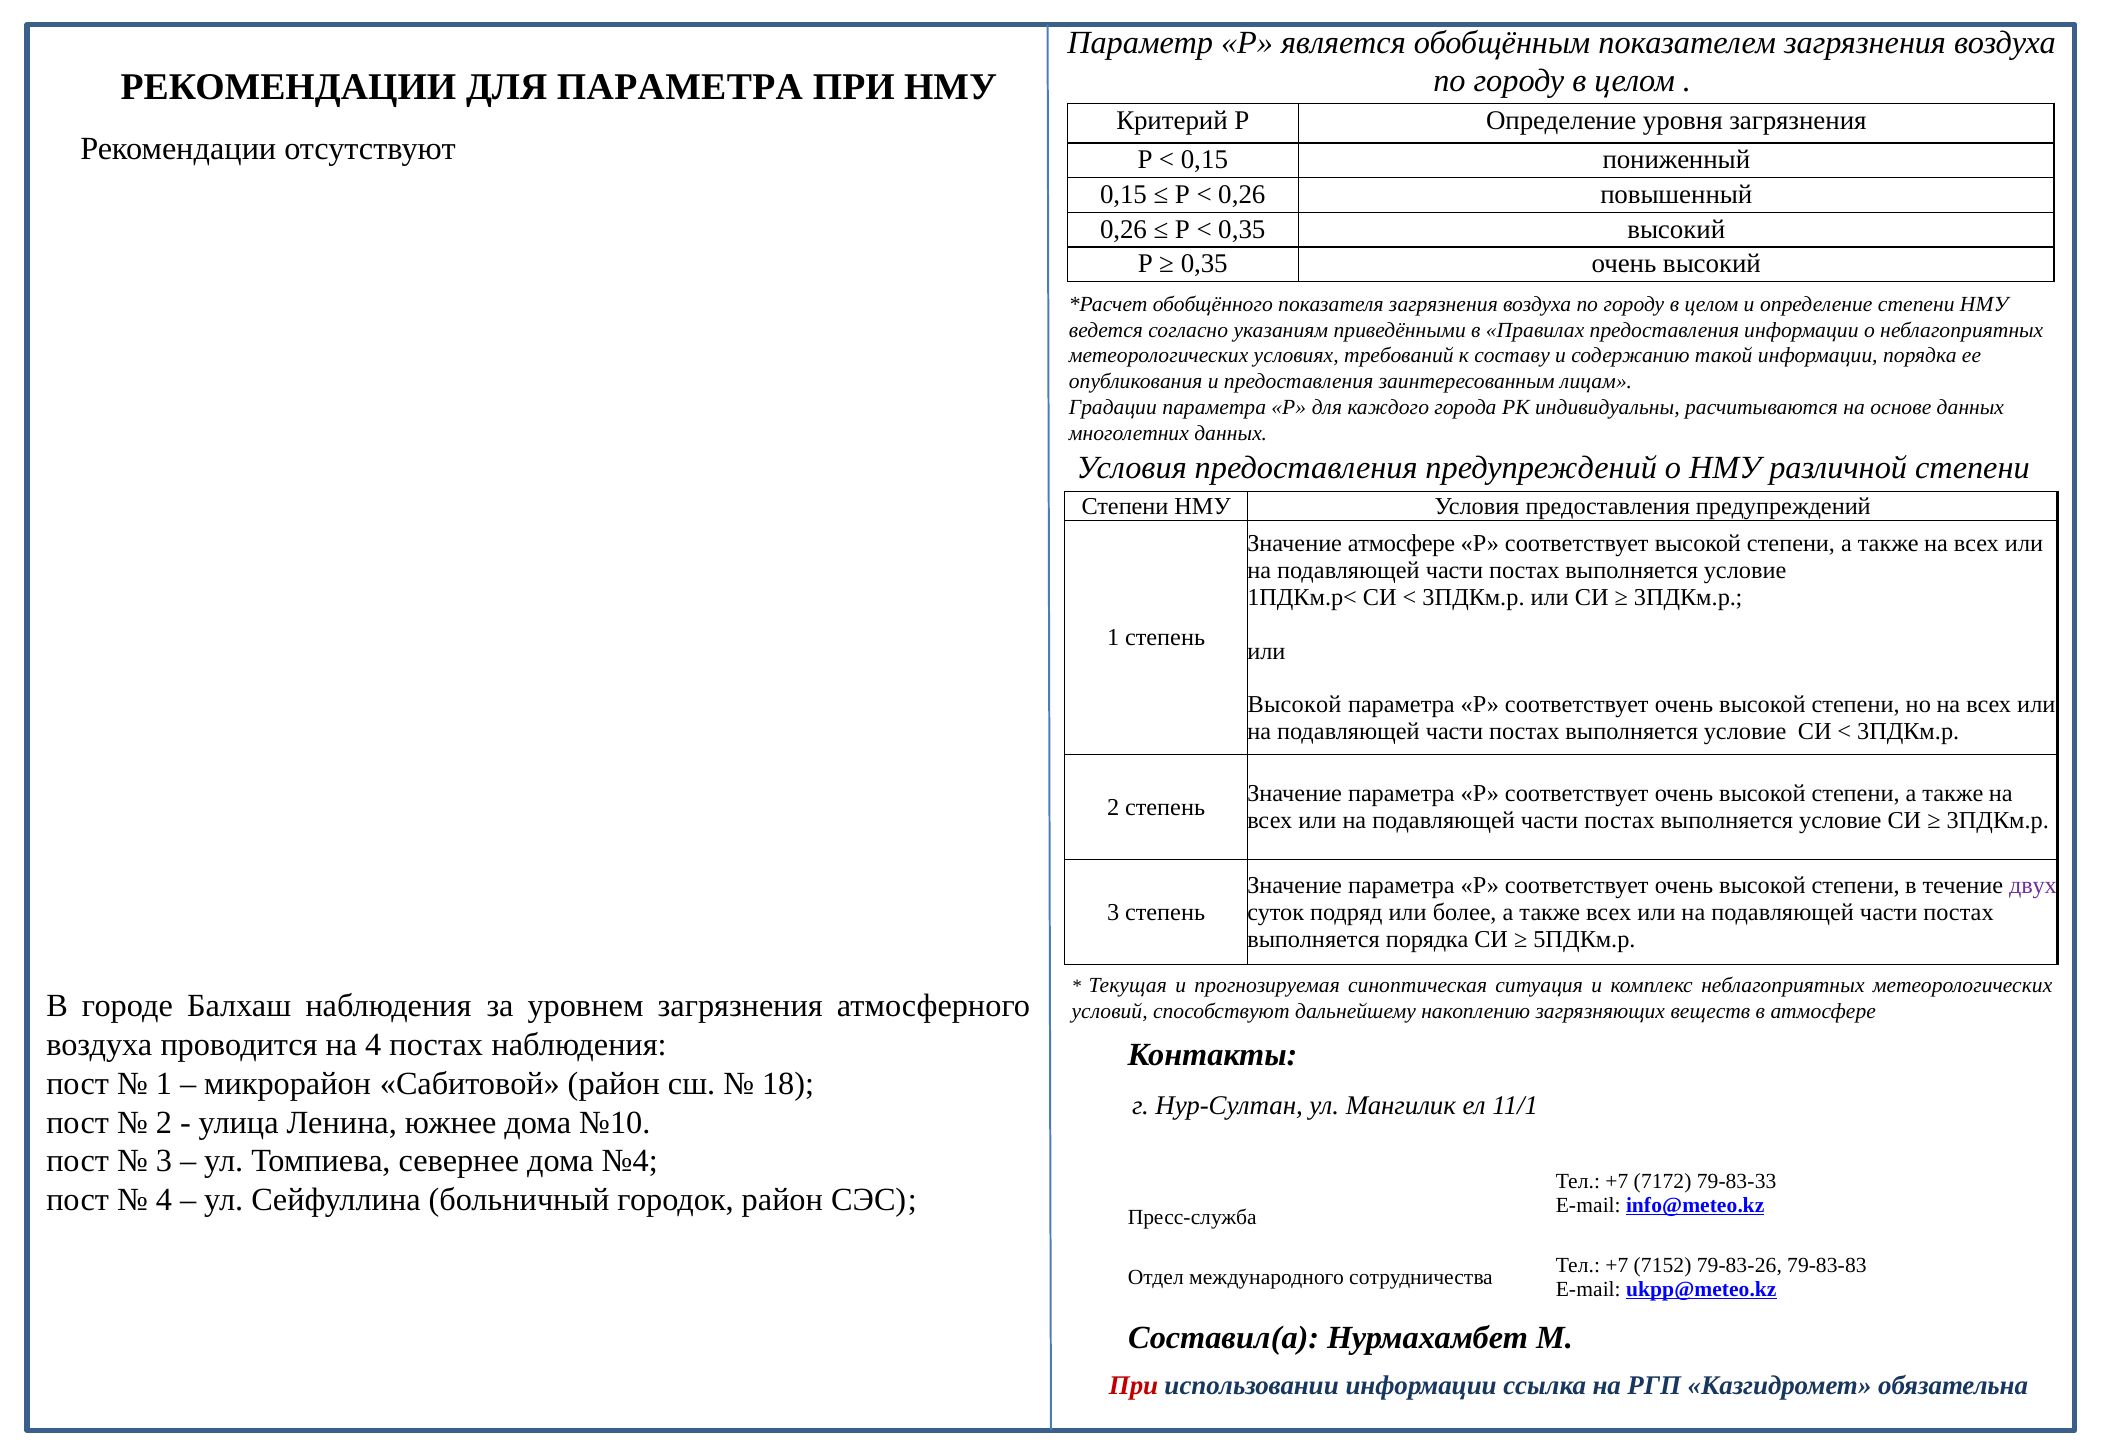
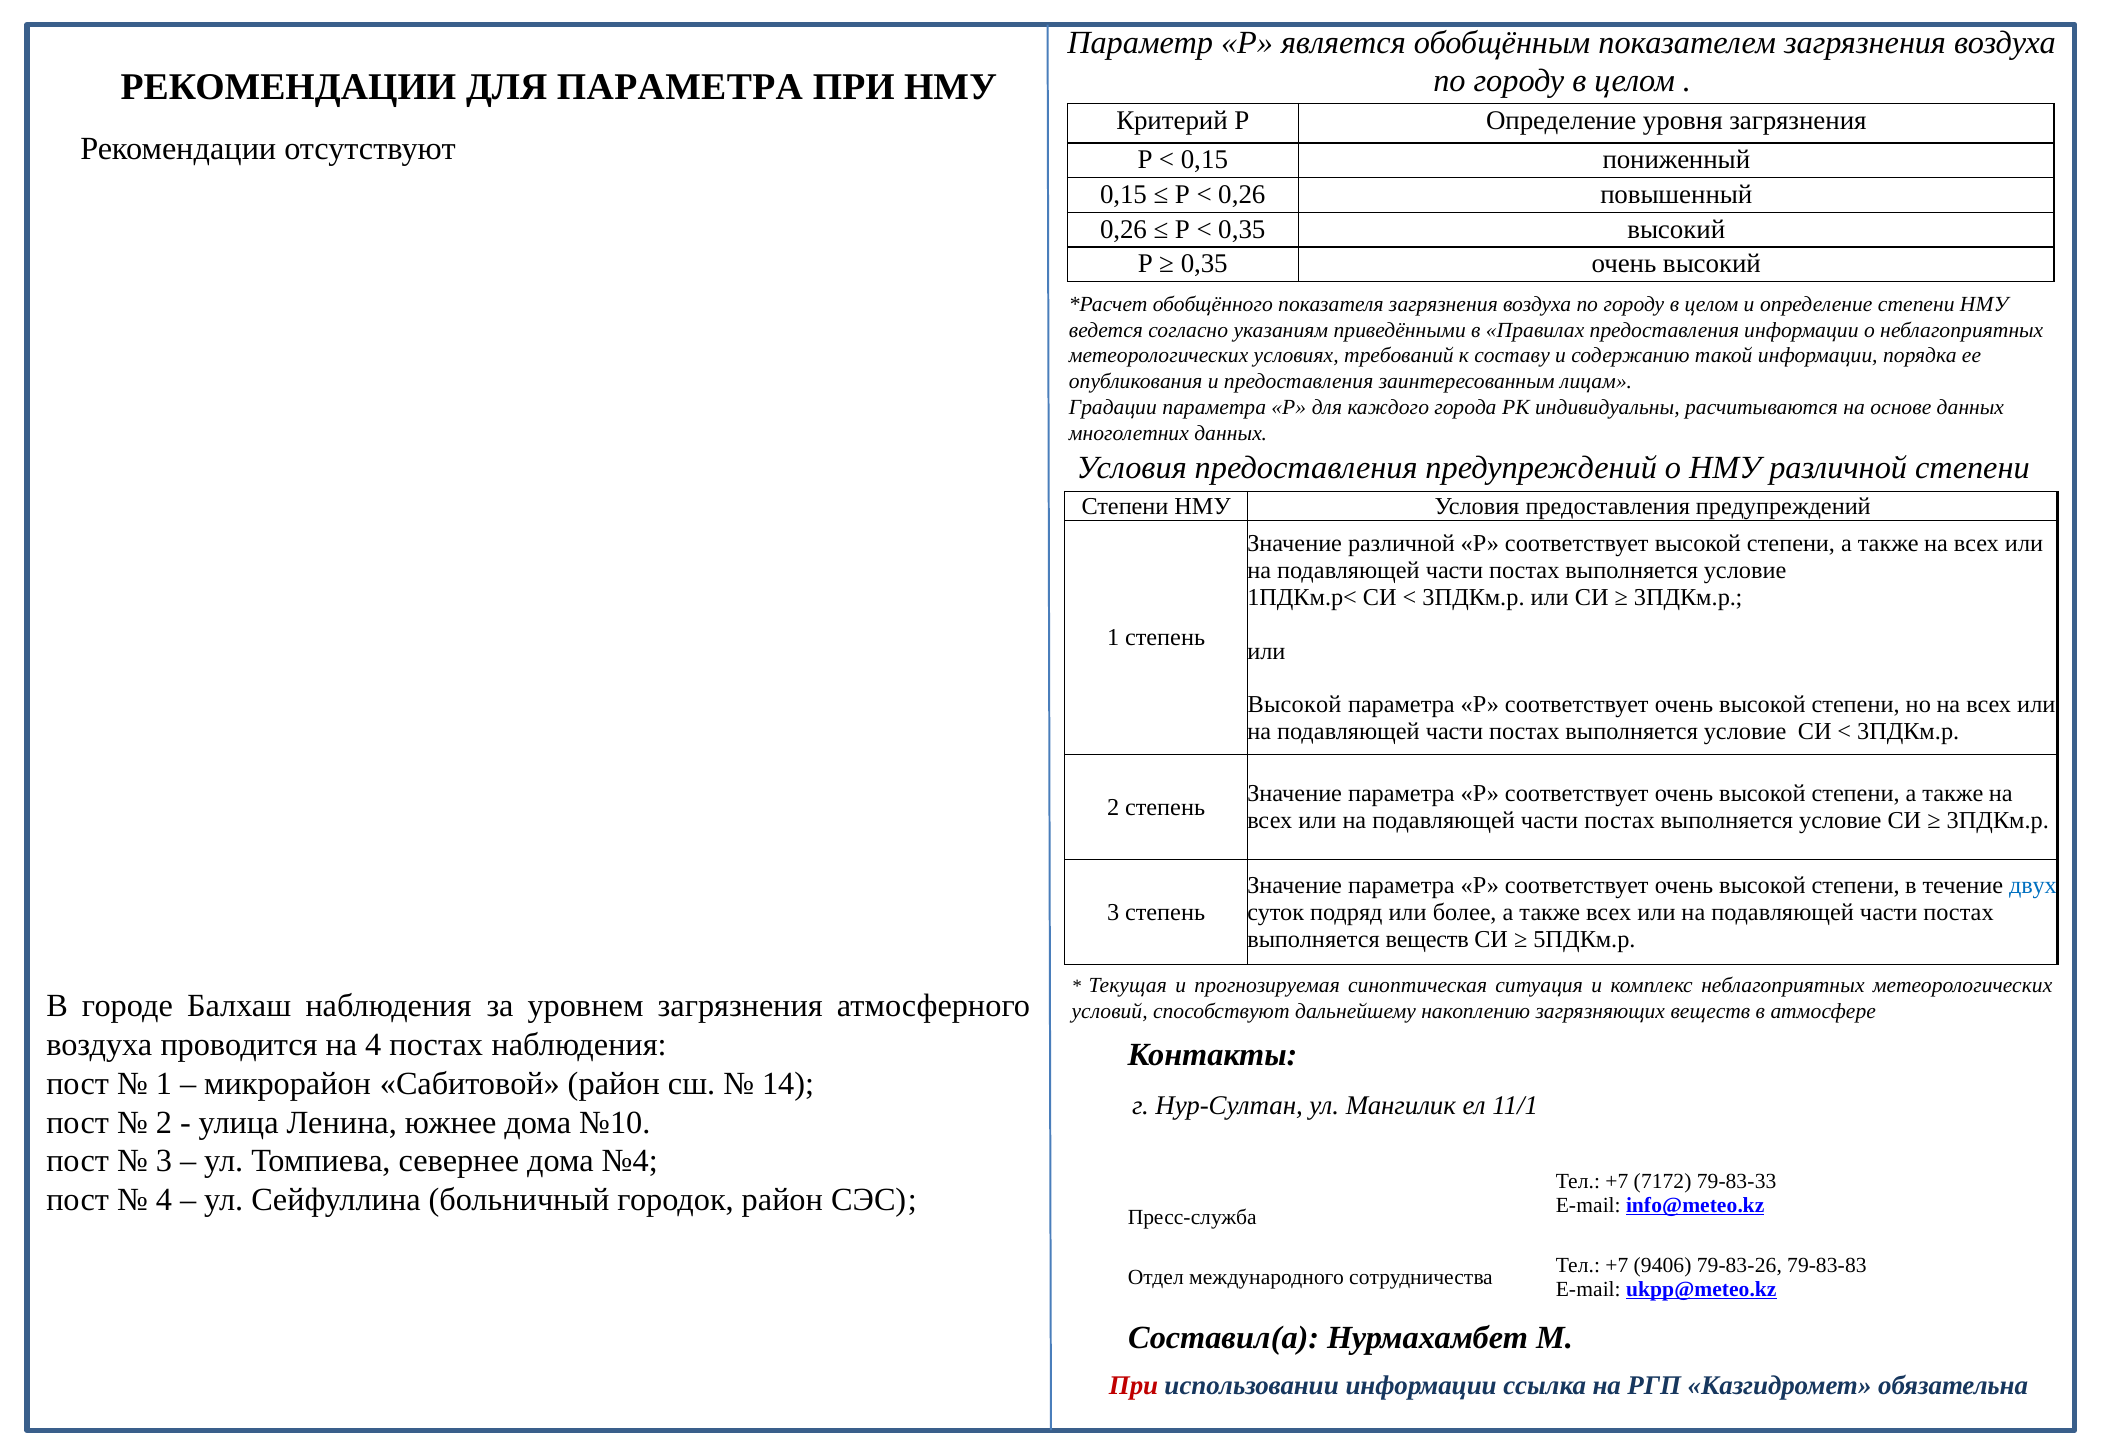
Значение атмосфере: атмосфере -> различной (1401, 544)
двух colour: purple -> blue (2033, 885)
выполняется порядка: порядка -> веществ (1427, 939)
18: 18 -> 14 (788, 1084)
7152: 7152 -> 9406 (1663, 1266)
